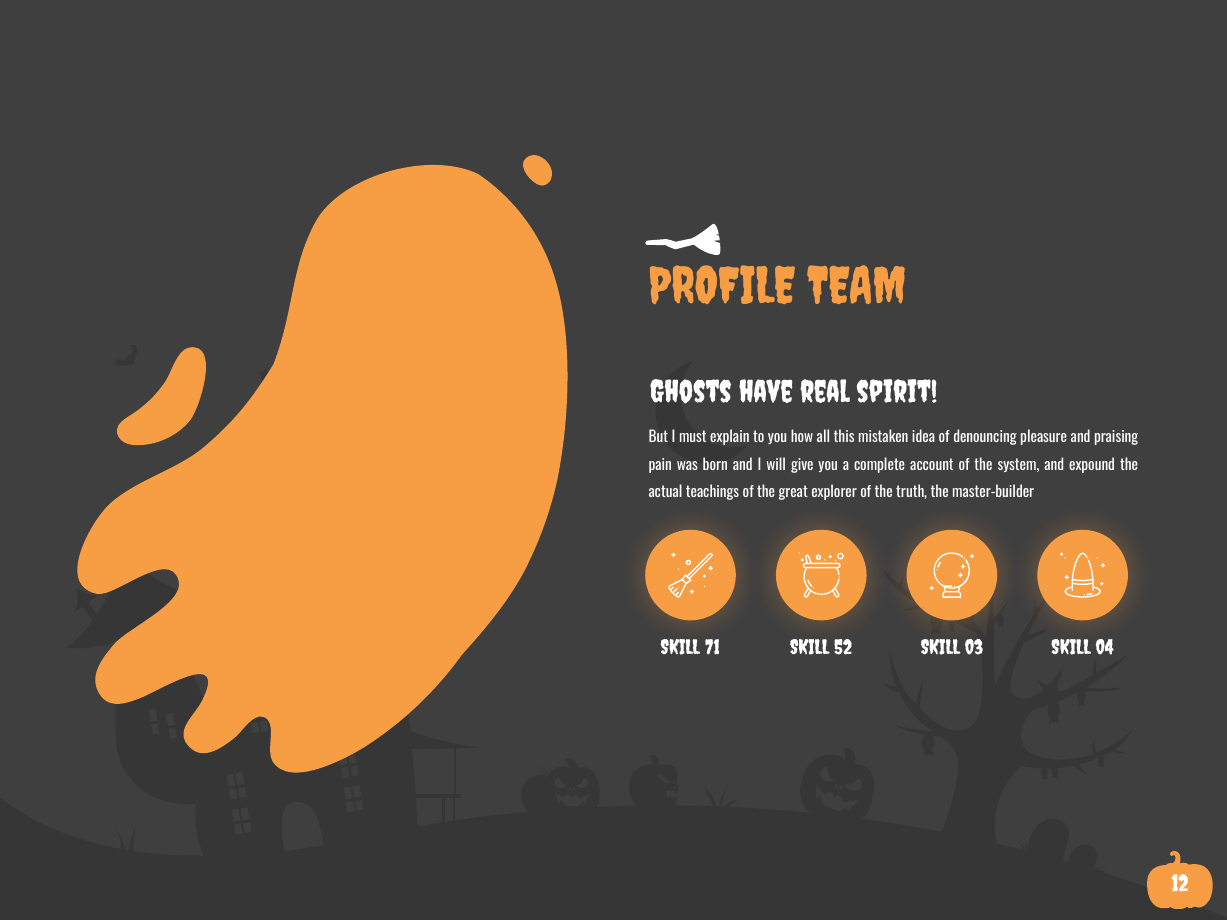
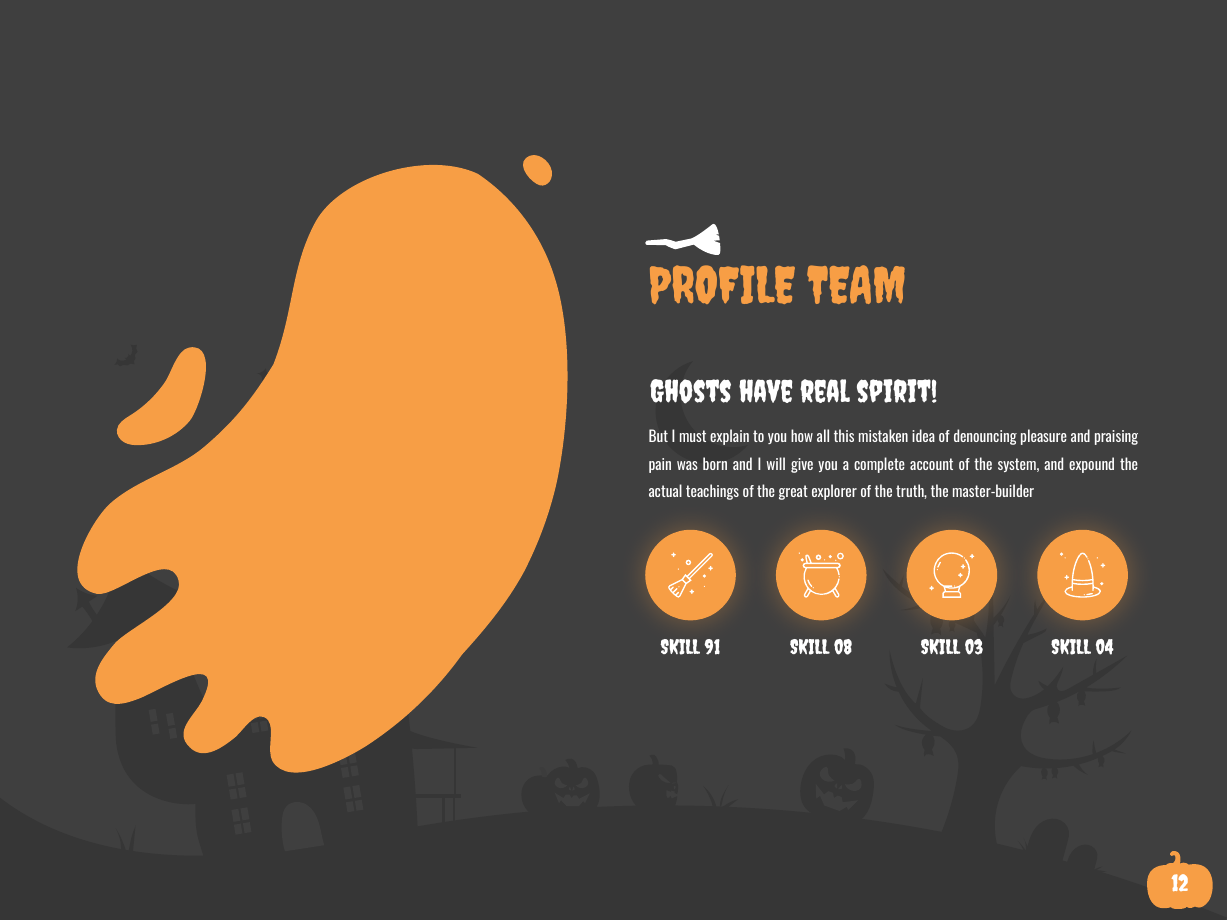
71: 71 -> 91 (712, 648)
52: 52 -> 08 (843, 648)
